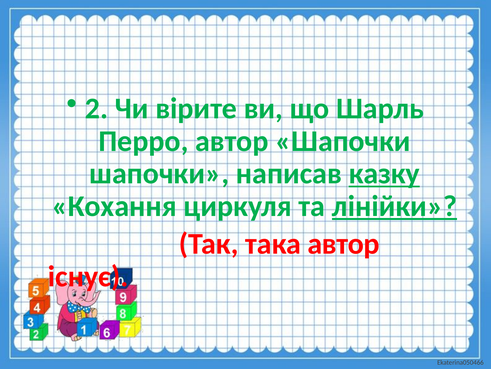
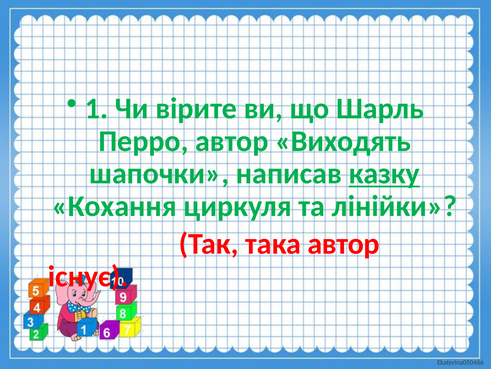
2: 2 -> 1 (96, 108)
автор Шапочки: Шапочки -> Виходять (343, 141)
лінійки underline: present -> none (395, 206)
